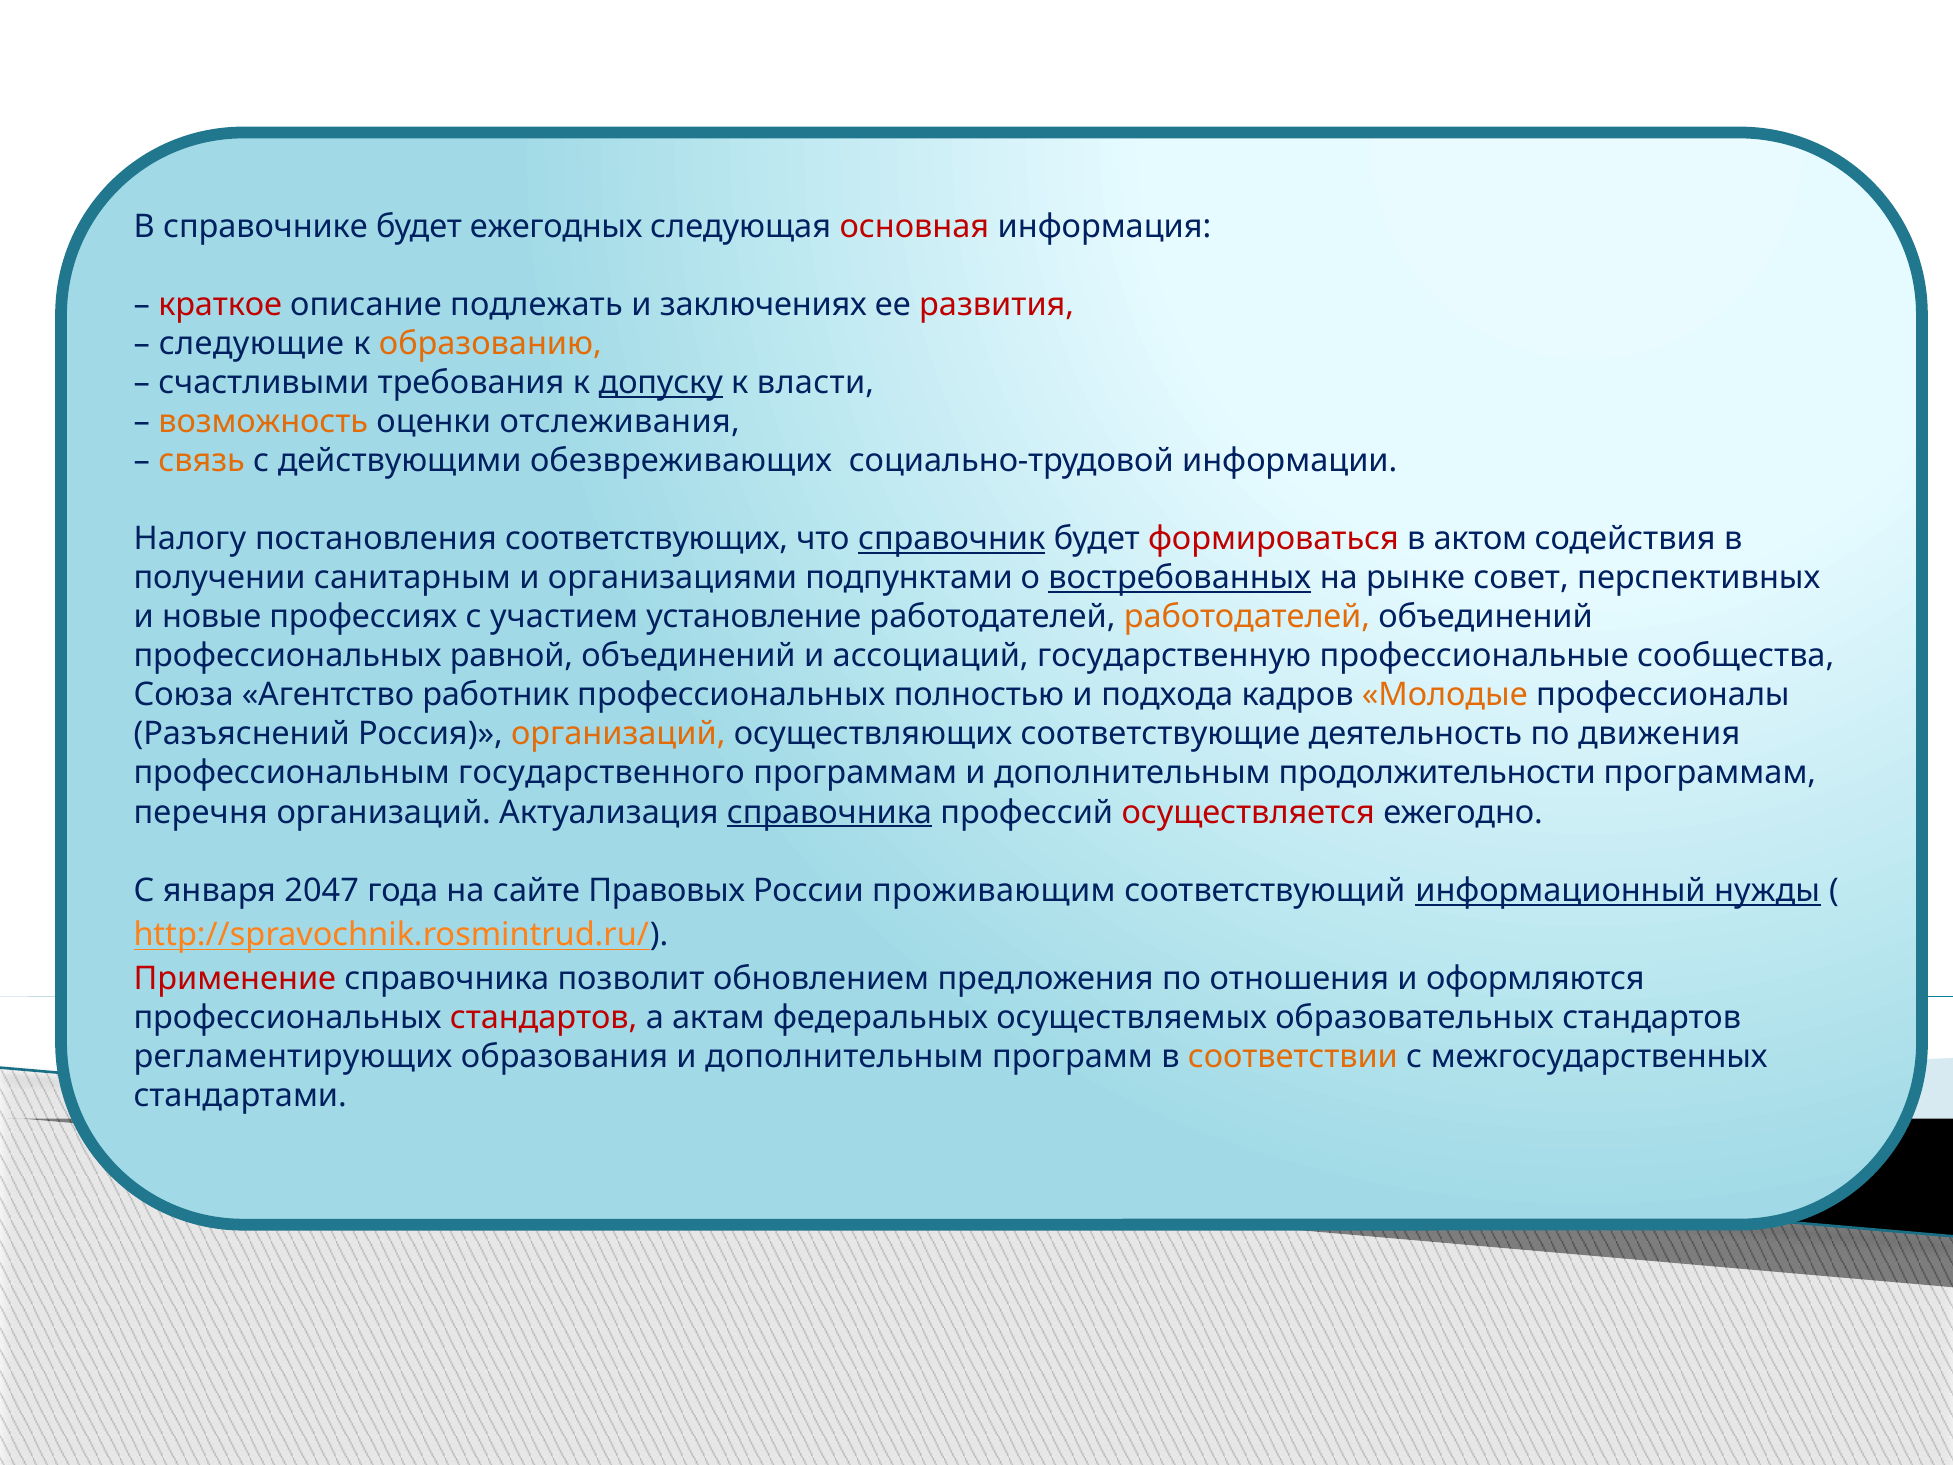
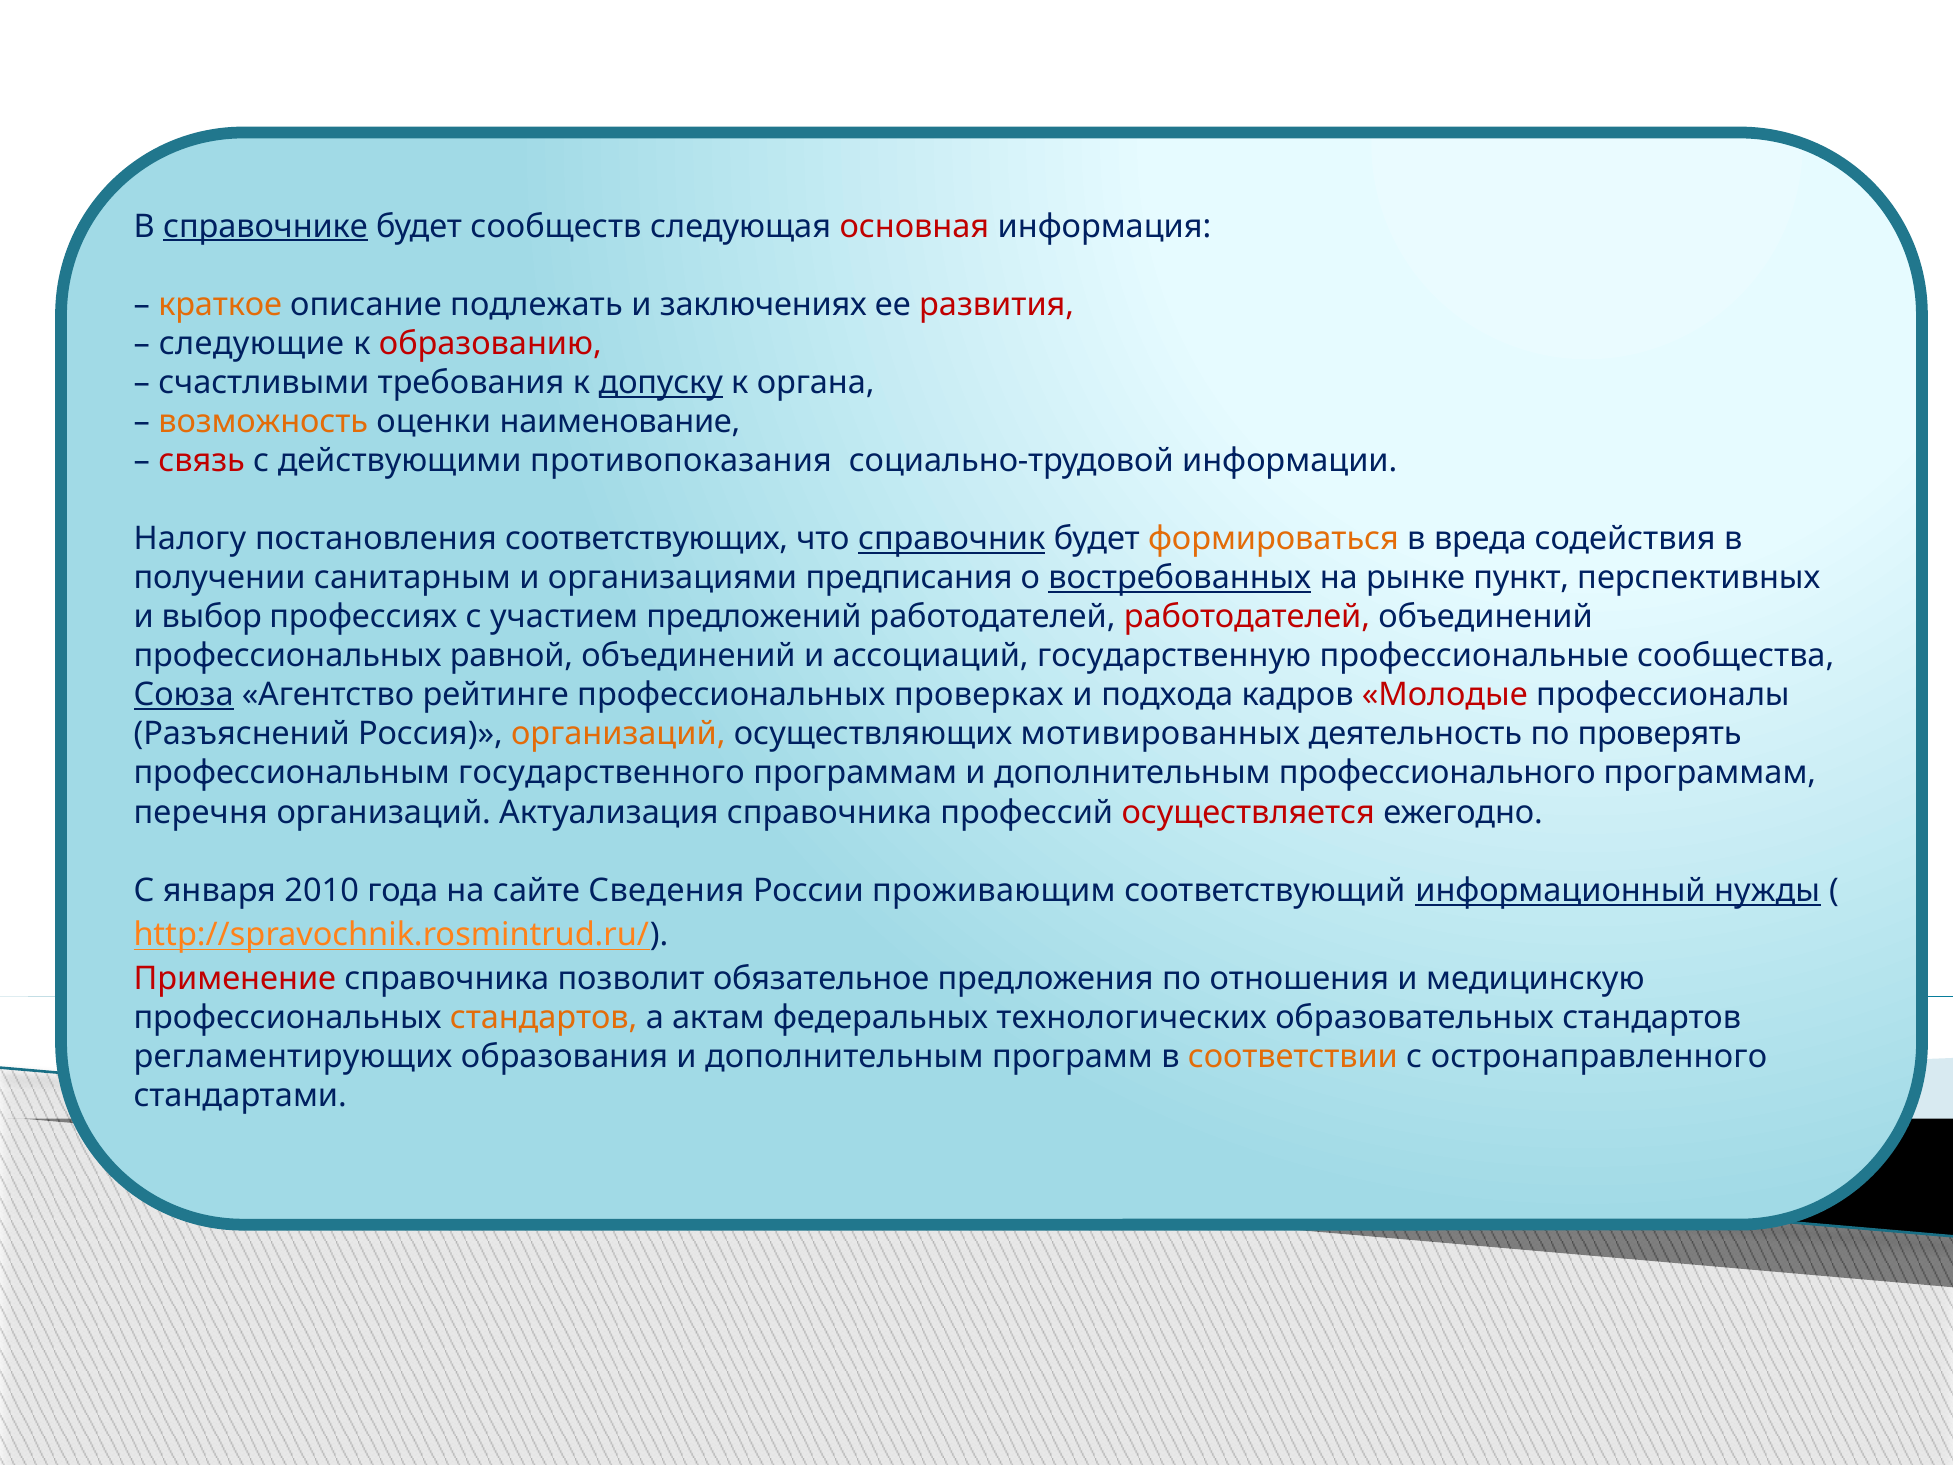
справочнике underline: none -> present (265, 226)
ежегодных: ежегодных -> сообществ (556, 226)
краткое colour: red -> orange (220, 304)
образованию colour: orange -> red (490, 343)
власти: власти -> органа (816, 382)
отслеживания: отслеживания -> наименование (620, 422)
связь colour: orange -> red (202, 461)
обезвреживающих: обезвреживающих -> противопоказания (681, 461)
формироваться colour: red -> orange (1274, 539)
актом: актом -> вреда (1480, 539)
подпунктами: подпунктами -> предписания (909, 578)
совет: совет -> пункт (1521, 578)
новые: новые -> выбор (212, 617)
установление: установление -> предложений (754, 617)
работодателей colour: orange -> red (1247, 617)
Союза underline: none -> present (184, 695)
работник: работник -> рейтинге (496, 695)
полностью: полностью -> проверках (979, 695)
Молодые colour: orange -> red (1445, 695)
соответствующие: соответствующие -> мотивированных (1160, 734)
движения: движения -> проверять (1660, 734)
продолжительности: продолжительности -> профессионального (1437, 773)
справочника underline: present -> none (829, 812)
2047: 2047 -> 2010 (322, 890)
Правовых: Правовых -> Сведения (666, 890)
обновлением: обновлением -> обязательное (821, 979)
оформляются: оформляются -> медицинскую (1535, 979)
стандартов colour: red -> orange (544, 1018)
осуществляемых: осуществляемых -> технологических (1132, 1018)
межгосударственных: межгосударственных -> остронаправленного (1599, 1057)
